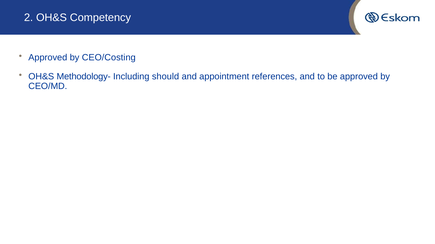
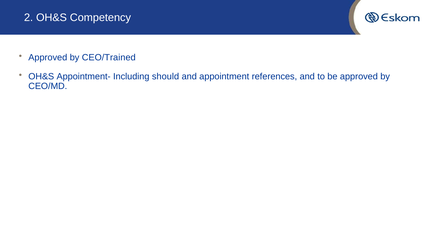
CEO/Costing: CEO/Costing -> CEO/Trained (109, 58)
Methodology-: Methodology- -> Appointment- (84, 77)
